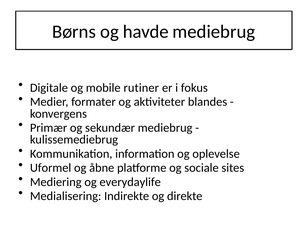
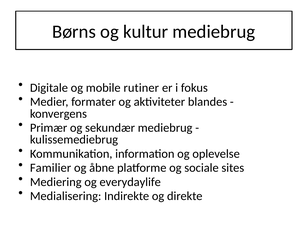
havde: havde -> kultur (146, 32)
Uformel: Uformel -> Familier (51, 168)
